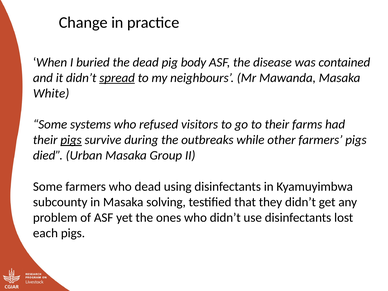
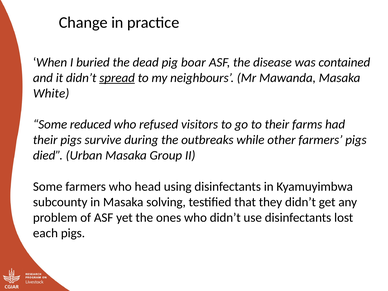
body: body -> boar (193, 62)
systems: systems -> reduced (91, 124)
pigs underline: present -> none (71, 140)
who dead: dead -> head (148, 187)
